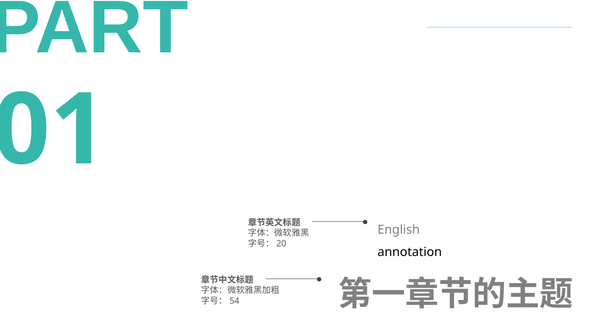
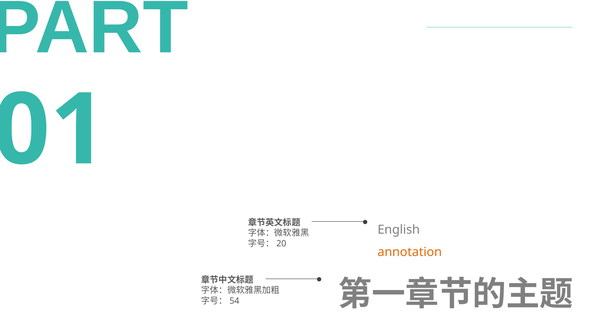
annotation colour: black -> orange (410, 252)
